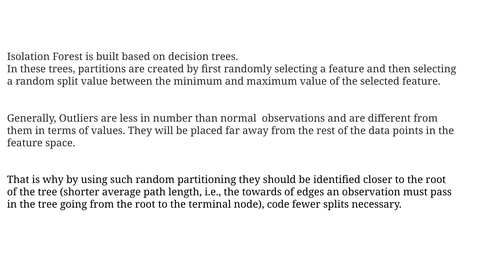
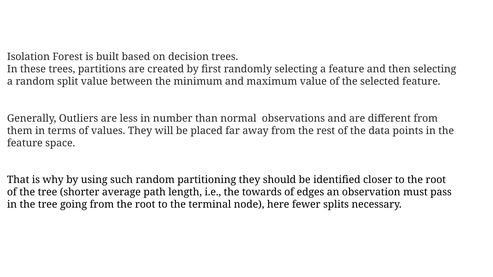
code: code -> here (278, 205)
